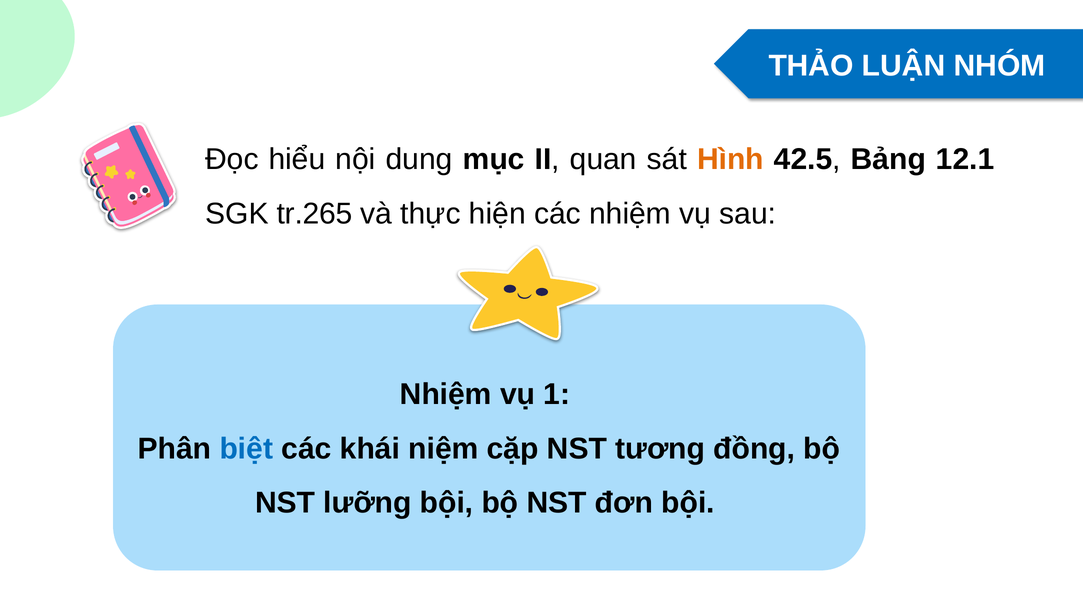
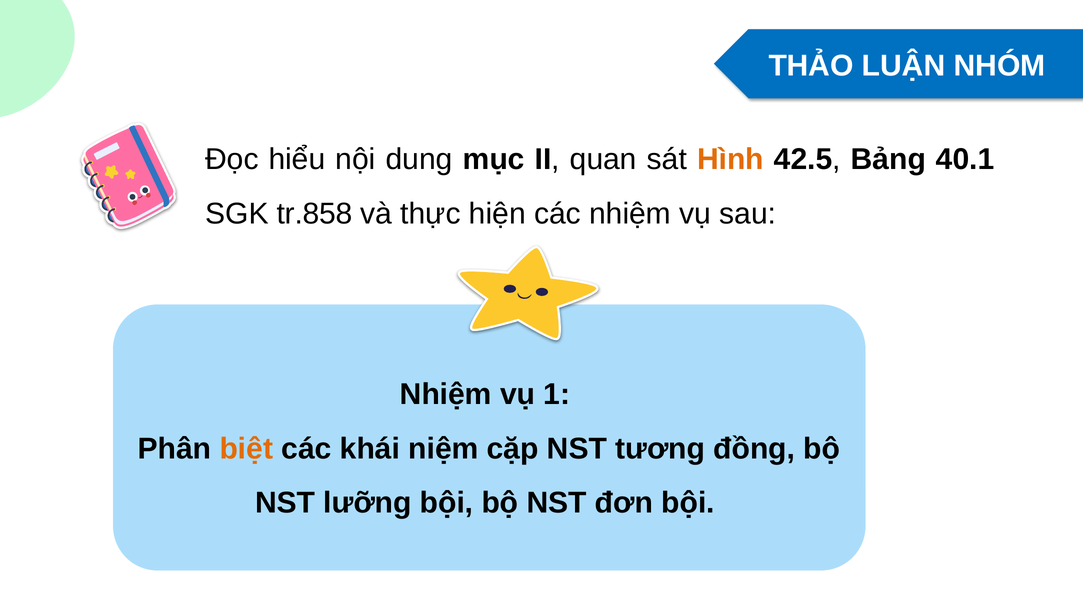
12.1: 12.1 -> 40.1 (965, 160)
tr.265: tr.265 -> tr.858 (315, 214)
biệt colour: blue -> orange (246, 449)
